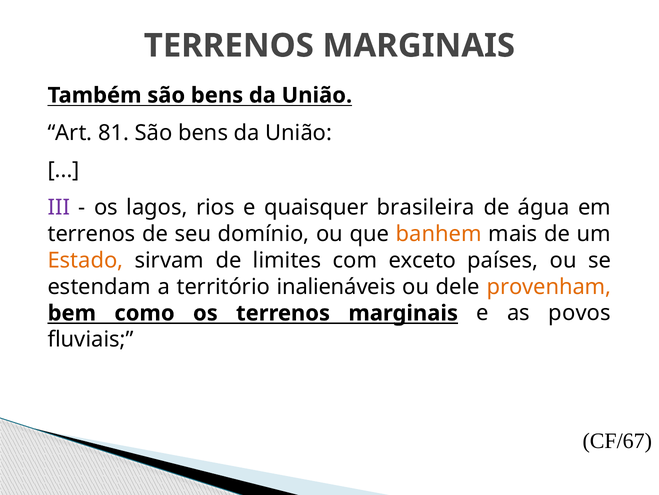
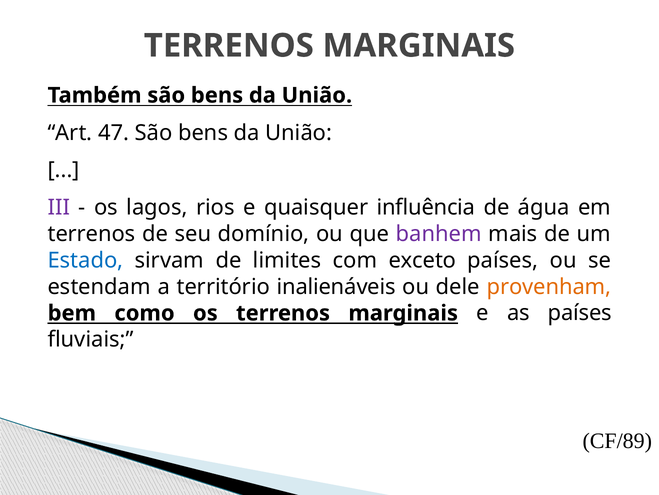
81: 81 -> 47 (114, 133)
brasileira: brasileira -> influência (426, 207)
banhem colour: orange -> purple (439, 234)
Estado colour: orange -> blue (85, 260)
as povos: povos -> países (580, 313)
CF/67: CF/67 -> CF/89 (617, 440)
